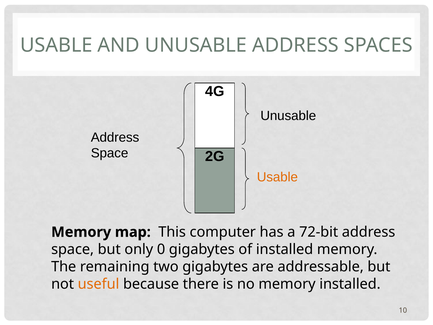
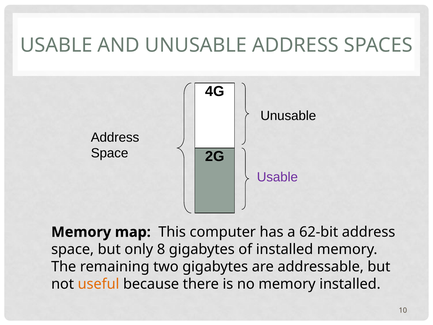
Usable colour: orange -> purple (277, 177)
72-bit: 72-bit -> 62-bit (319, 232)
0: 0 -> 8 (161, 249)
